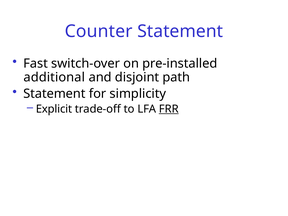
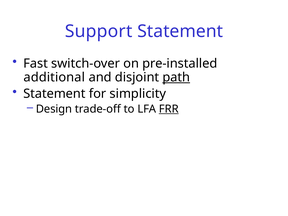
Counter: Counter -> Support (99, 31)
path underline: none -> present (176, 77)
Explicit: Explicit -> Design (54, 109)
